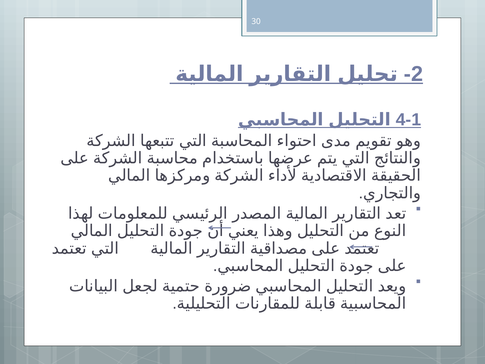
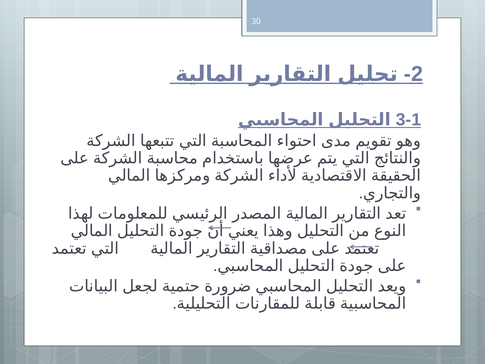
4-1: 4-1 -> 3-1 (408, 120)
